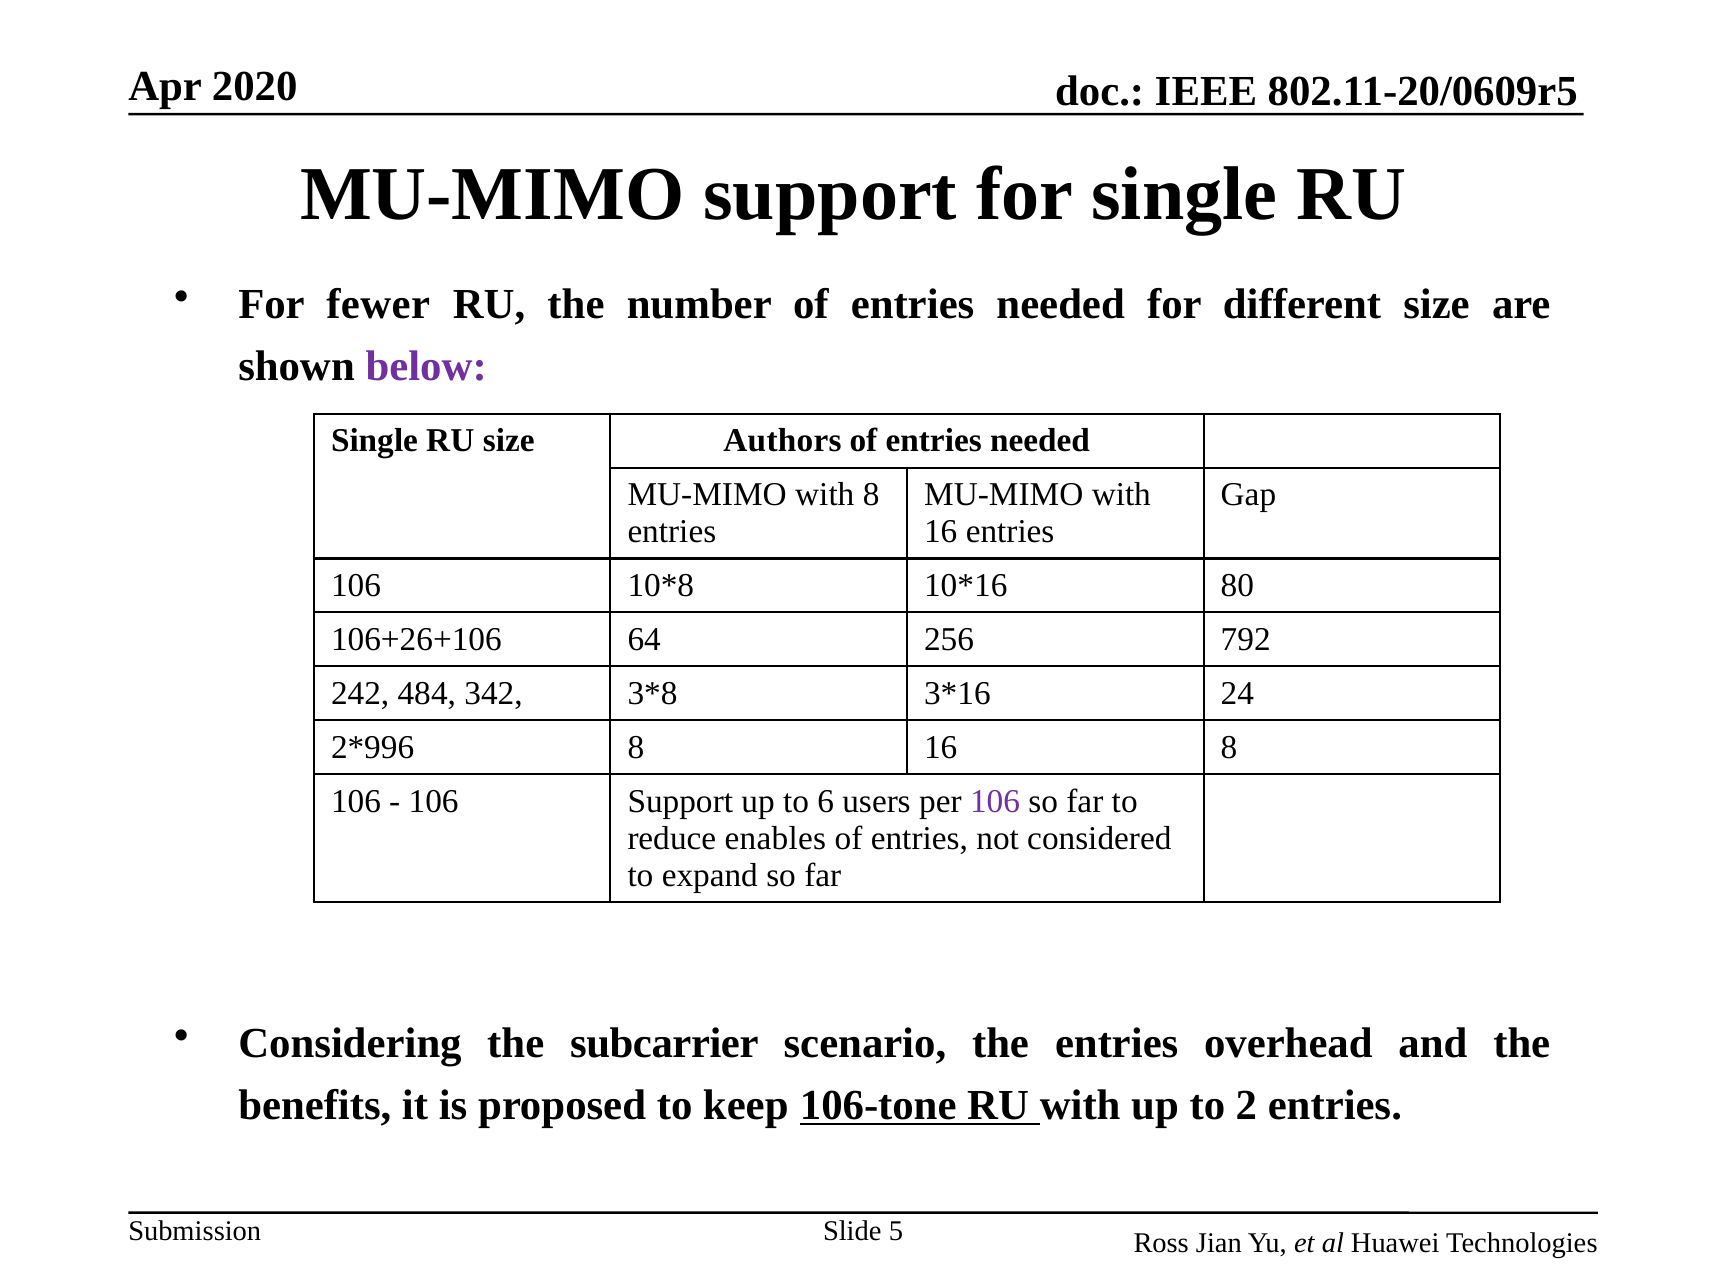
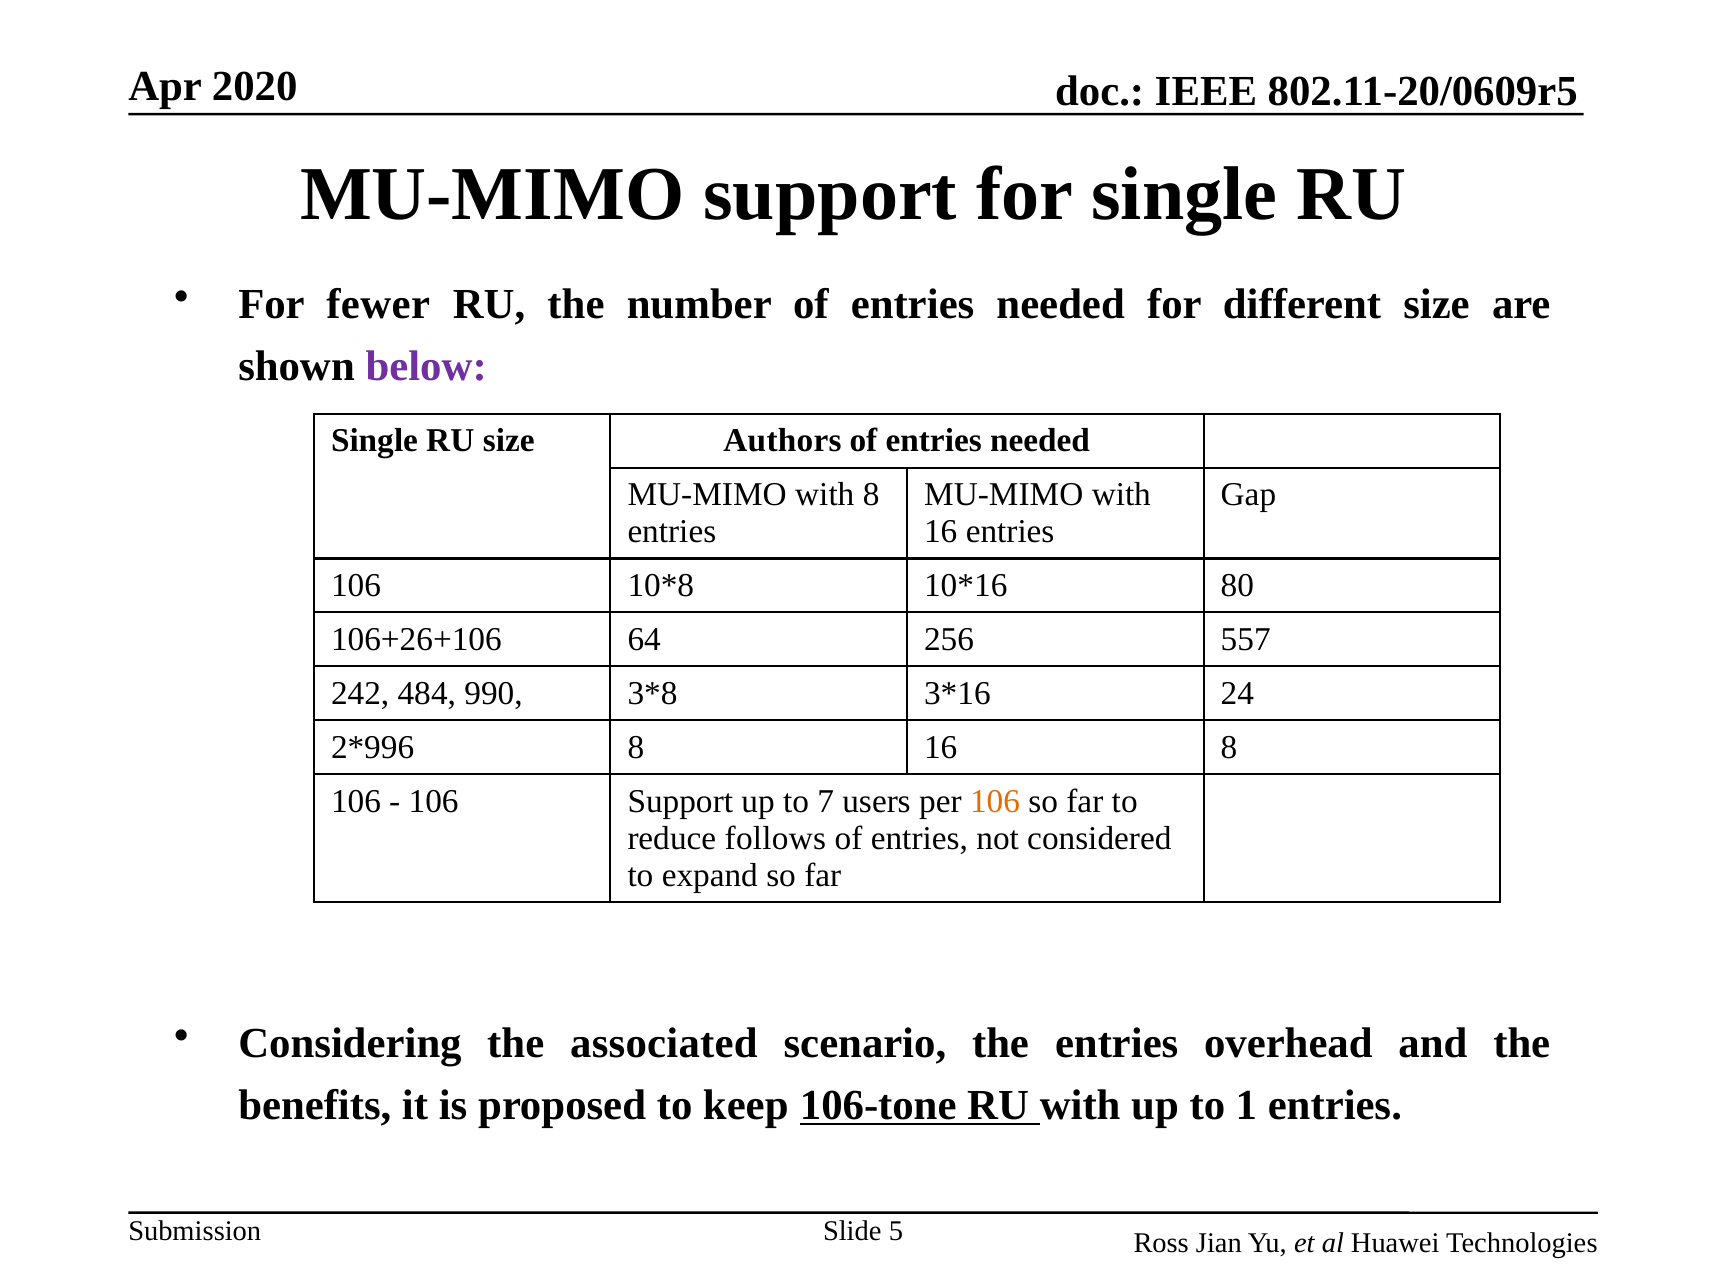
792: 792 -> 557 (1246, 640)
342: 342 -> 990 (494, 694)
6: 6 -> 7 (826, 802)
106 colour: purple -> orange (995, 802)
enables: enables -> follows (775, 838)
subcarrier: subcarrier -> associated (664, 1044)
2: 2 -> 1 (1246, 1105)
